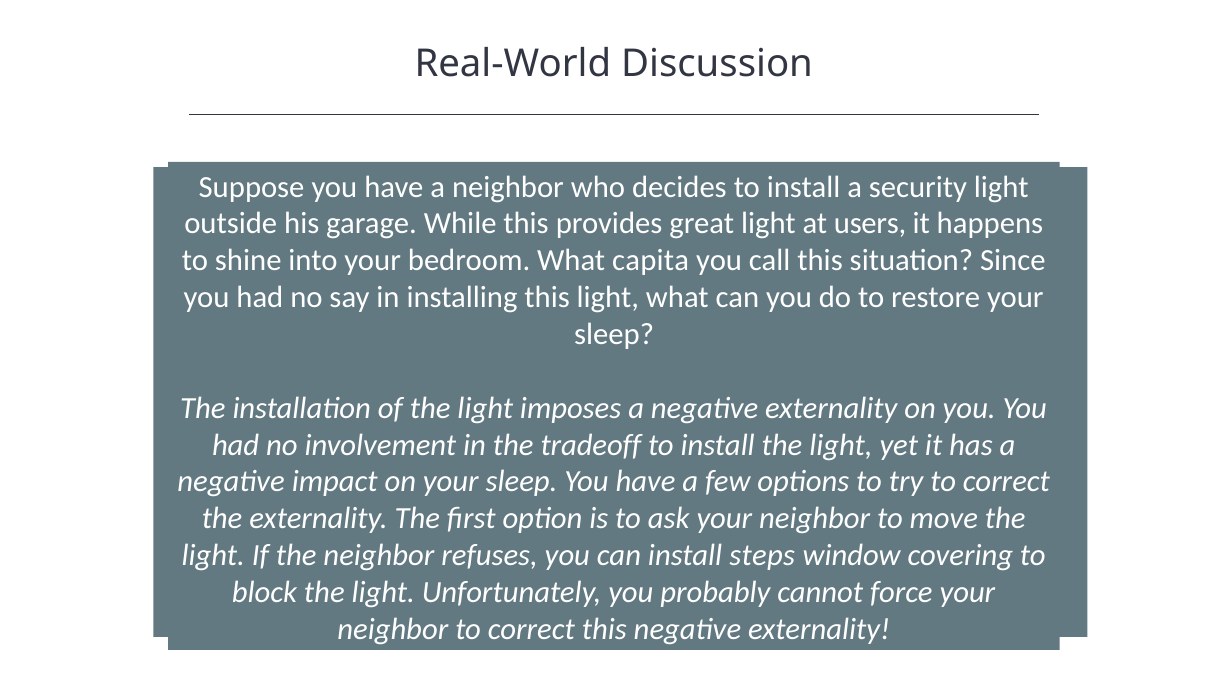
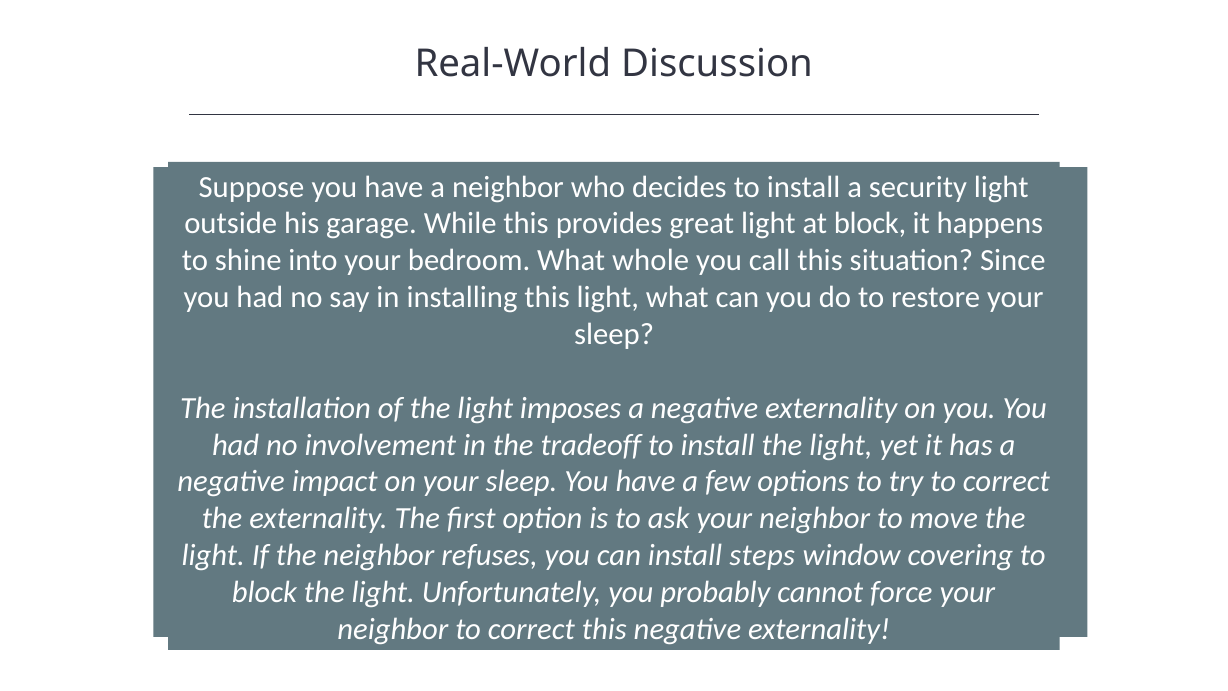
at users: users -> block (870, 224)
capita: capita -> whole (651, 261)
